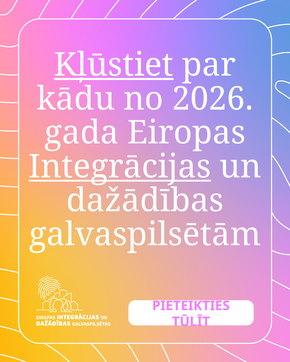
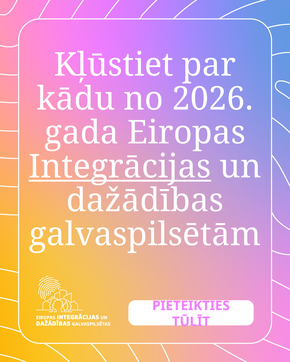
Kļūstiet underline: present -> none (114, 65)
